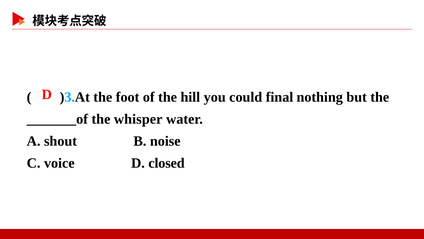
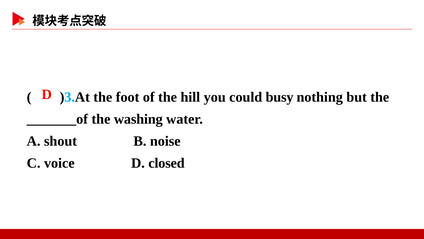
final: final -> busy (280, 97)
whisper: whisper -> washing (138, 119)
